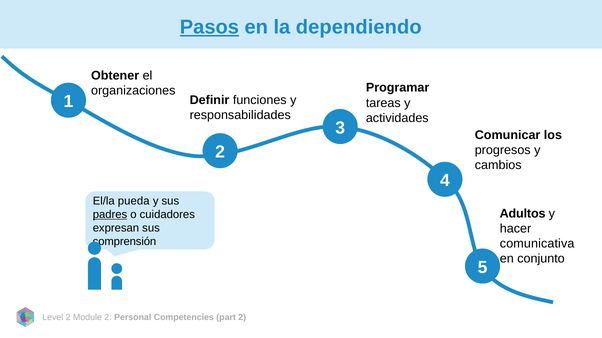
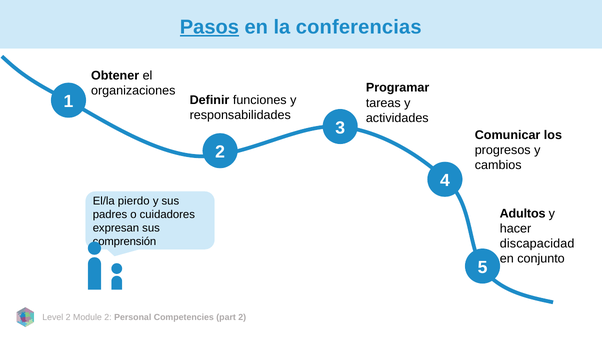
dependiendo: dependiendo -> conferencias (359, 27)
pueda: pueda -> pierdo (134, 201)
padres underline: present -> none (110, 215)
comunicativa: comunicativa -> discapacidad (537, 244)
